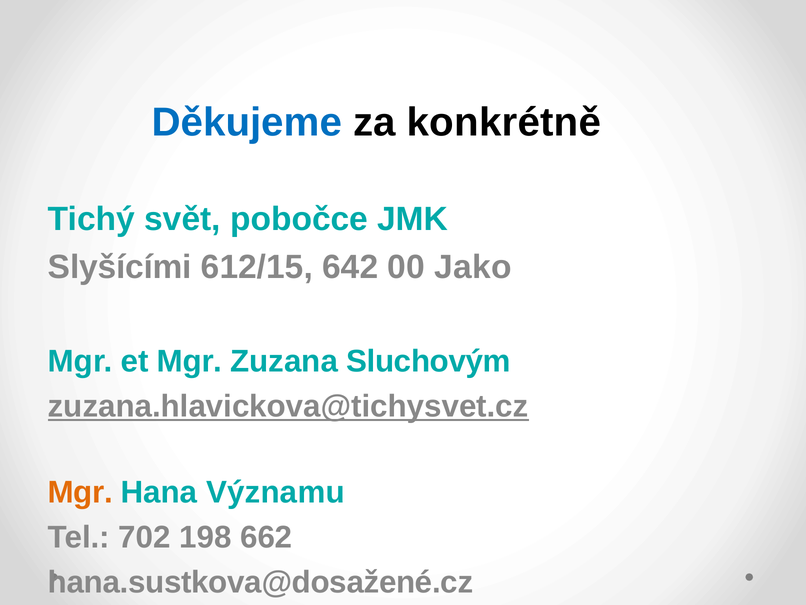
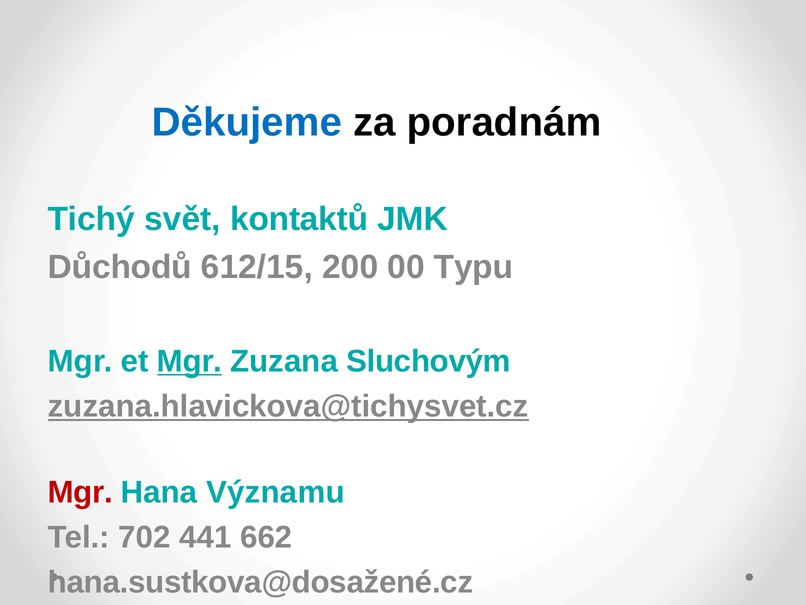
konkrétně: konkrétně -> poradnám (504, 122)
pobočce: pobočce -> kontaktů (299, 219)
Slyšícími: Slyšícími -> Důchodů (120, 267)
642: 642 -> 200 (350, 267)
Jako: Jako -> Typu (473, 267)
Mgr underline: none -> present (190, 361)
Mgr colour: orange -> red (80, 492)
198: 198 -> 441 (205, 537)
